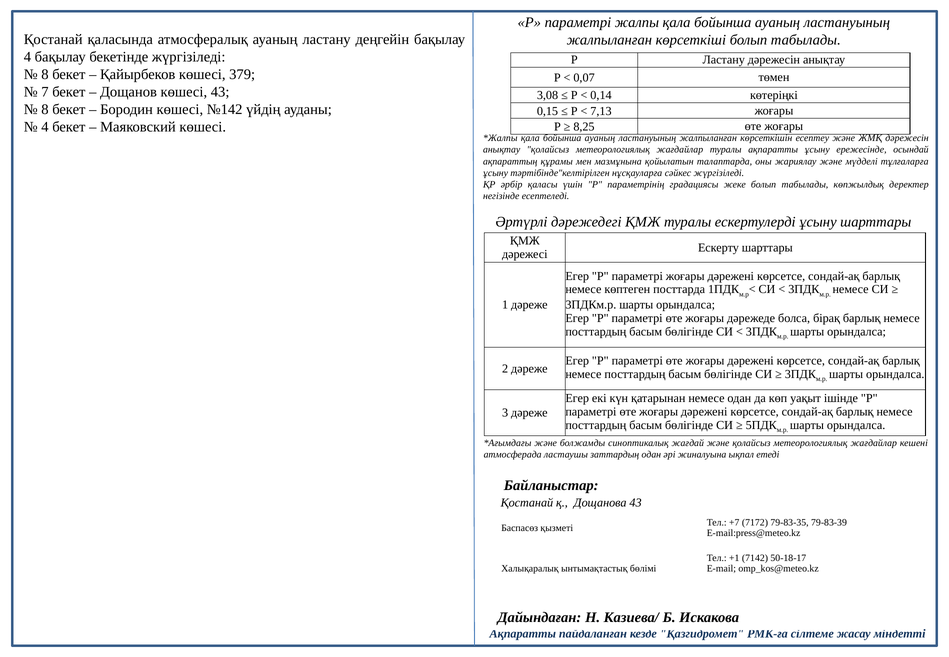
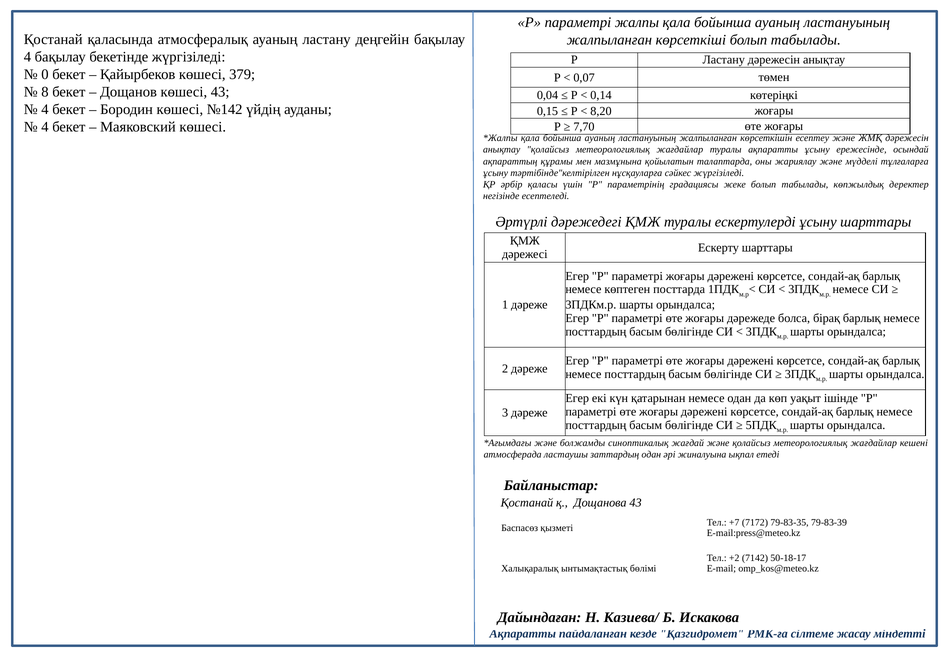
8: 8 -> 0 (45, 75)
7: 7 -> 8 (45, 92)
3,08: 3,08 -> 0,04 (548, 95)
8: 8 -> 4 (45, 110)
7,13: 7,13 -> 8,20 (601, 111)
8,25: 8,25 -> 7,70 (584, 127)
+1: +1 -> +2 (734, 558)
